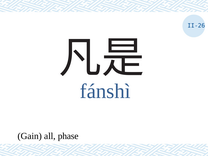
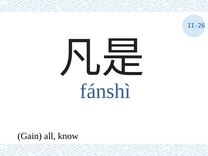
phase: phase -> know (68, 136)
